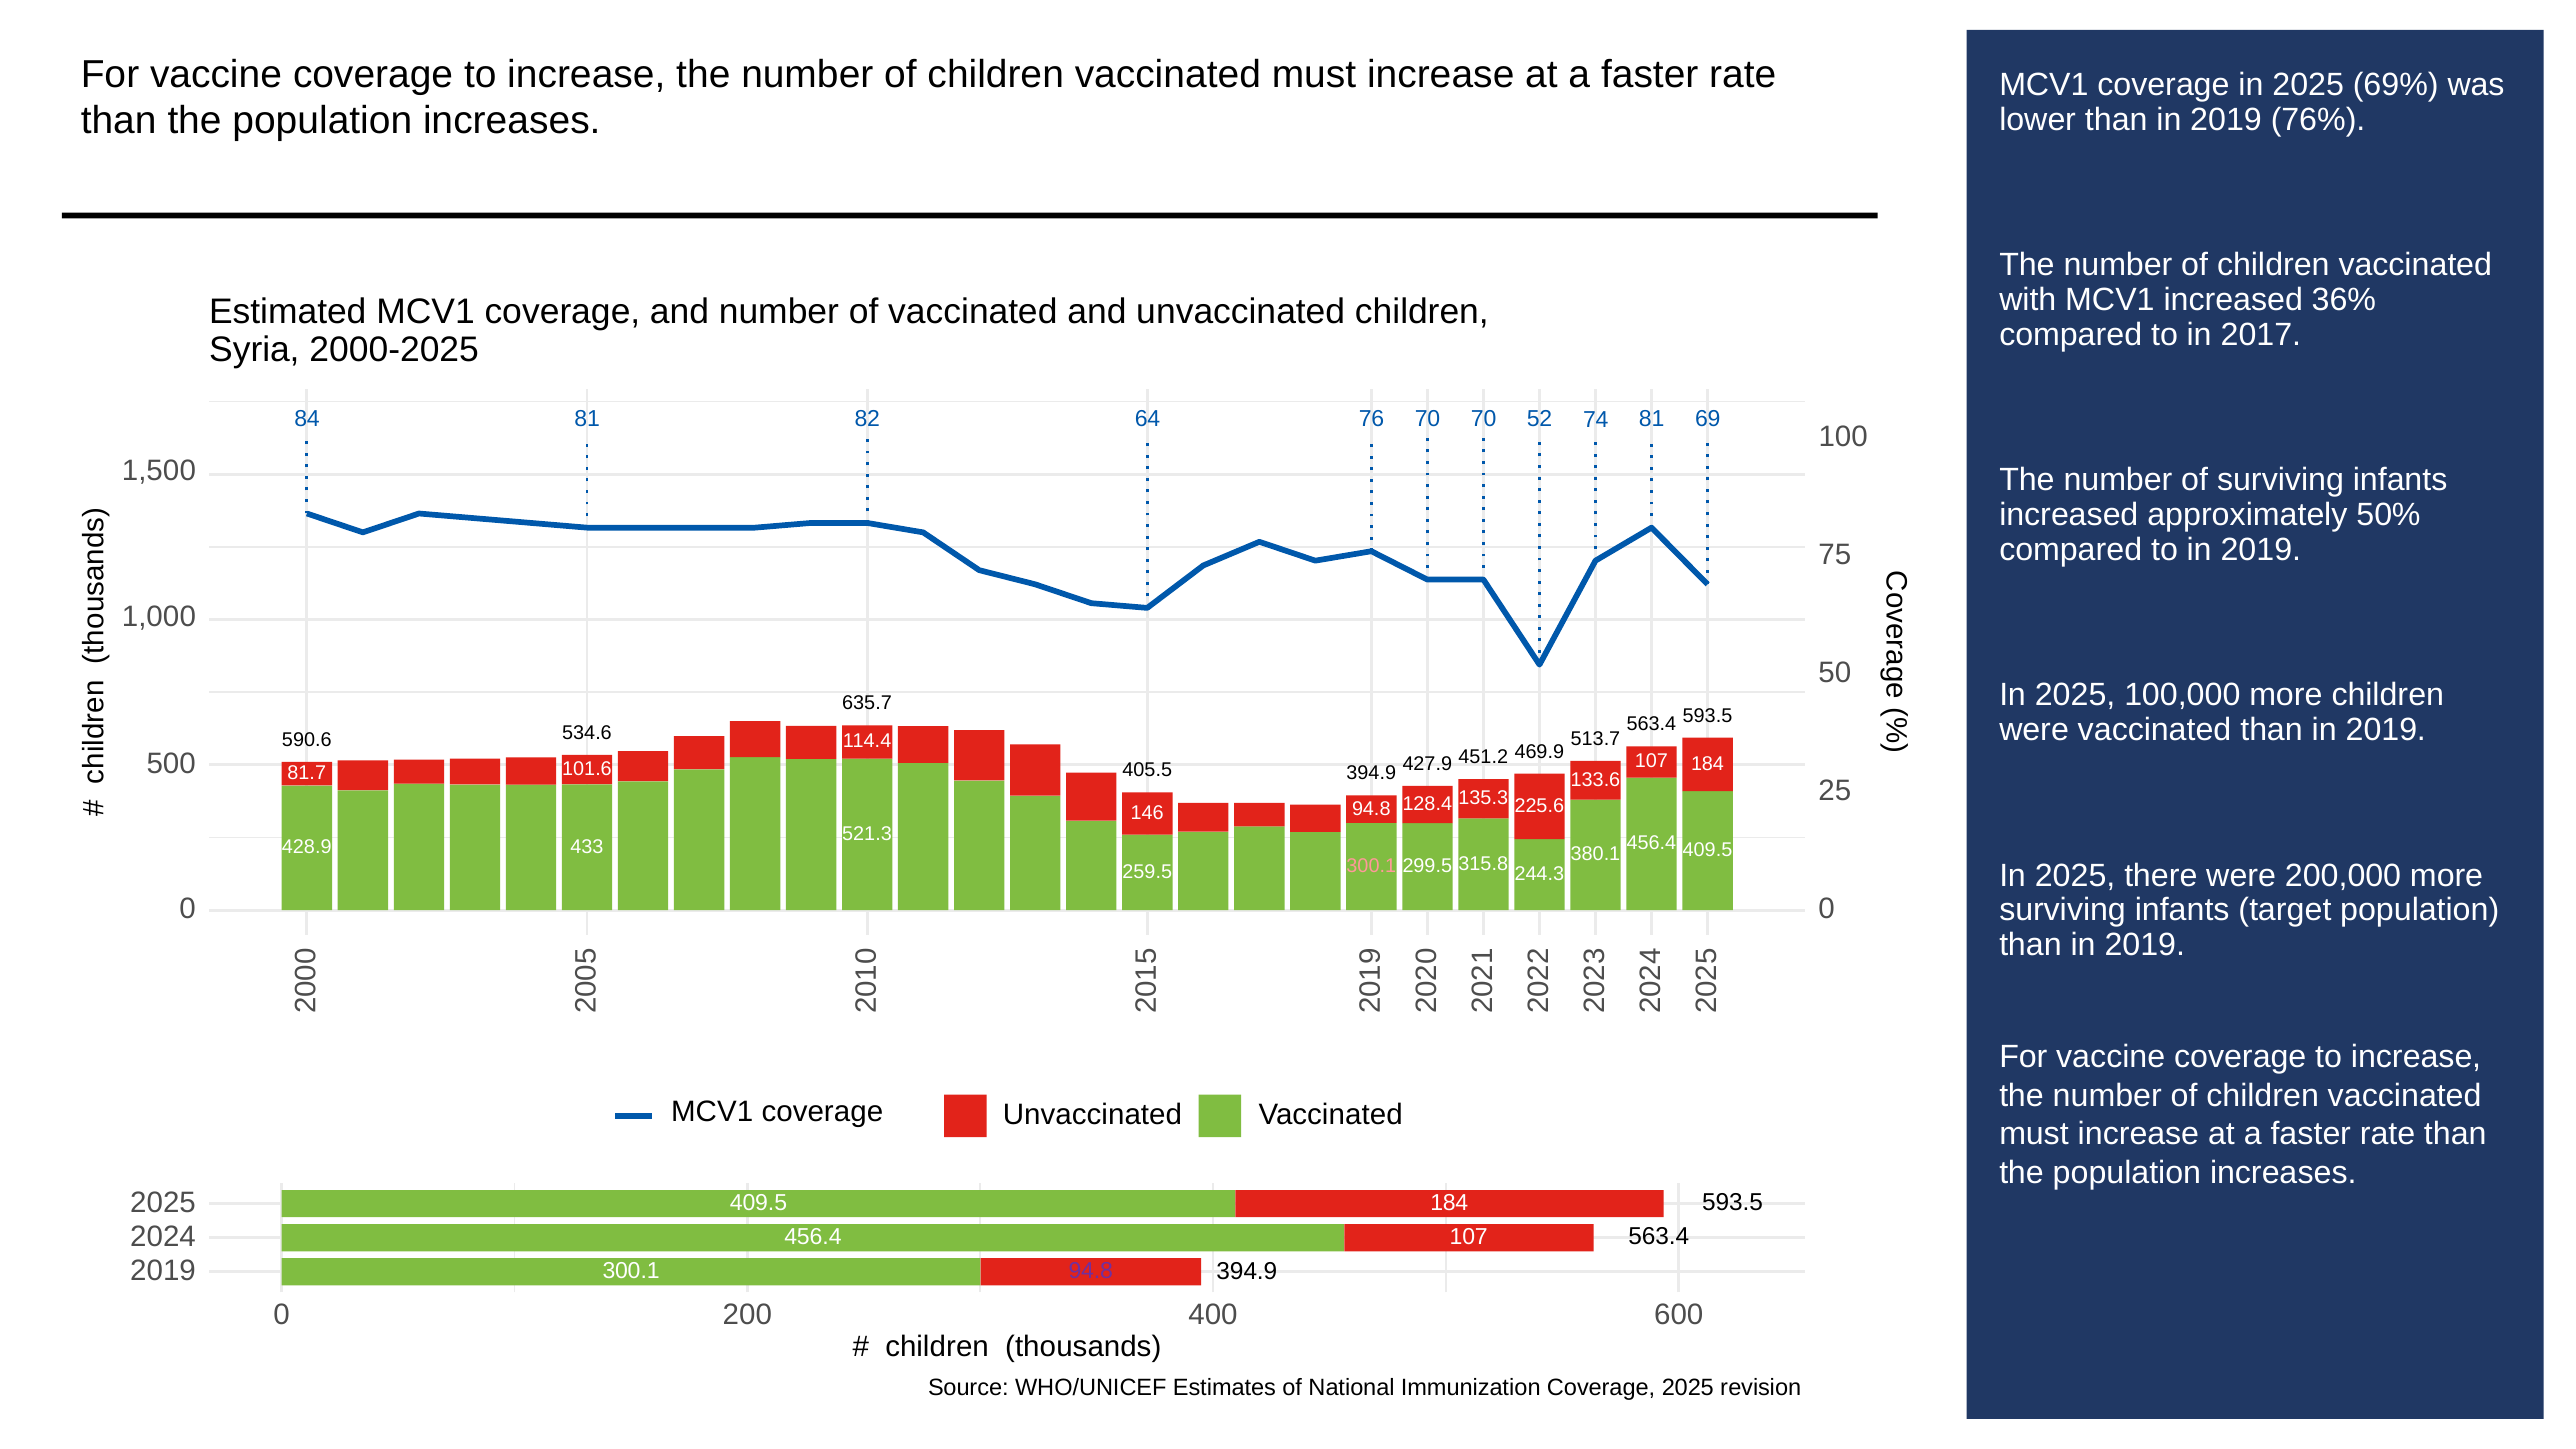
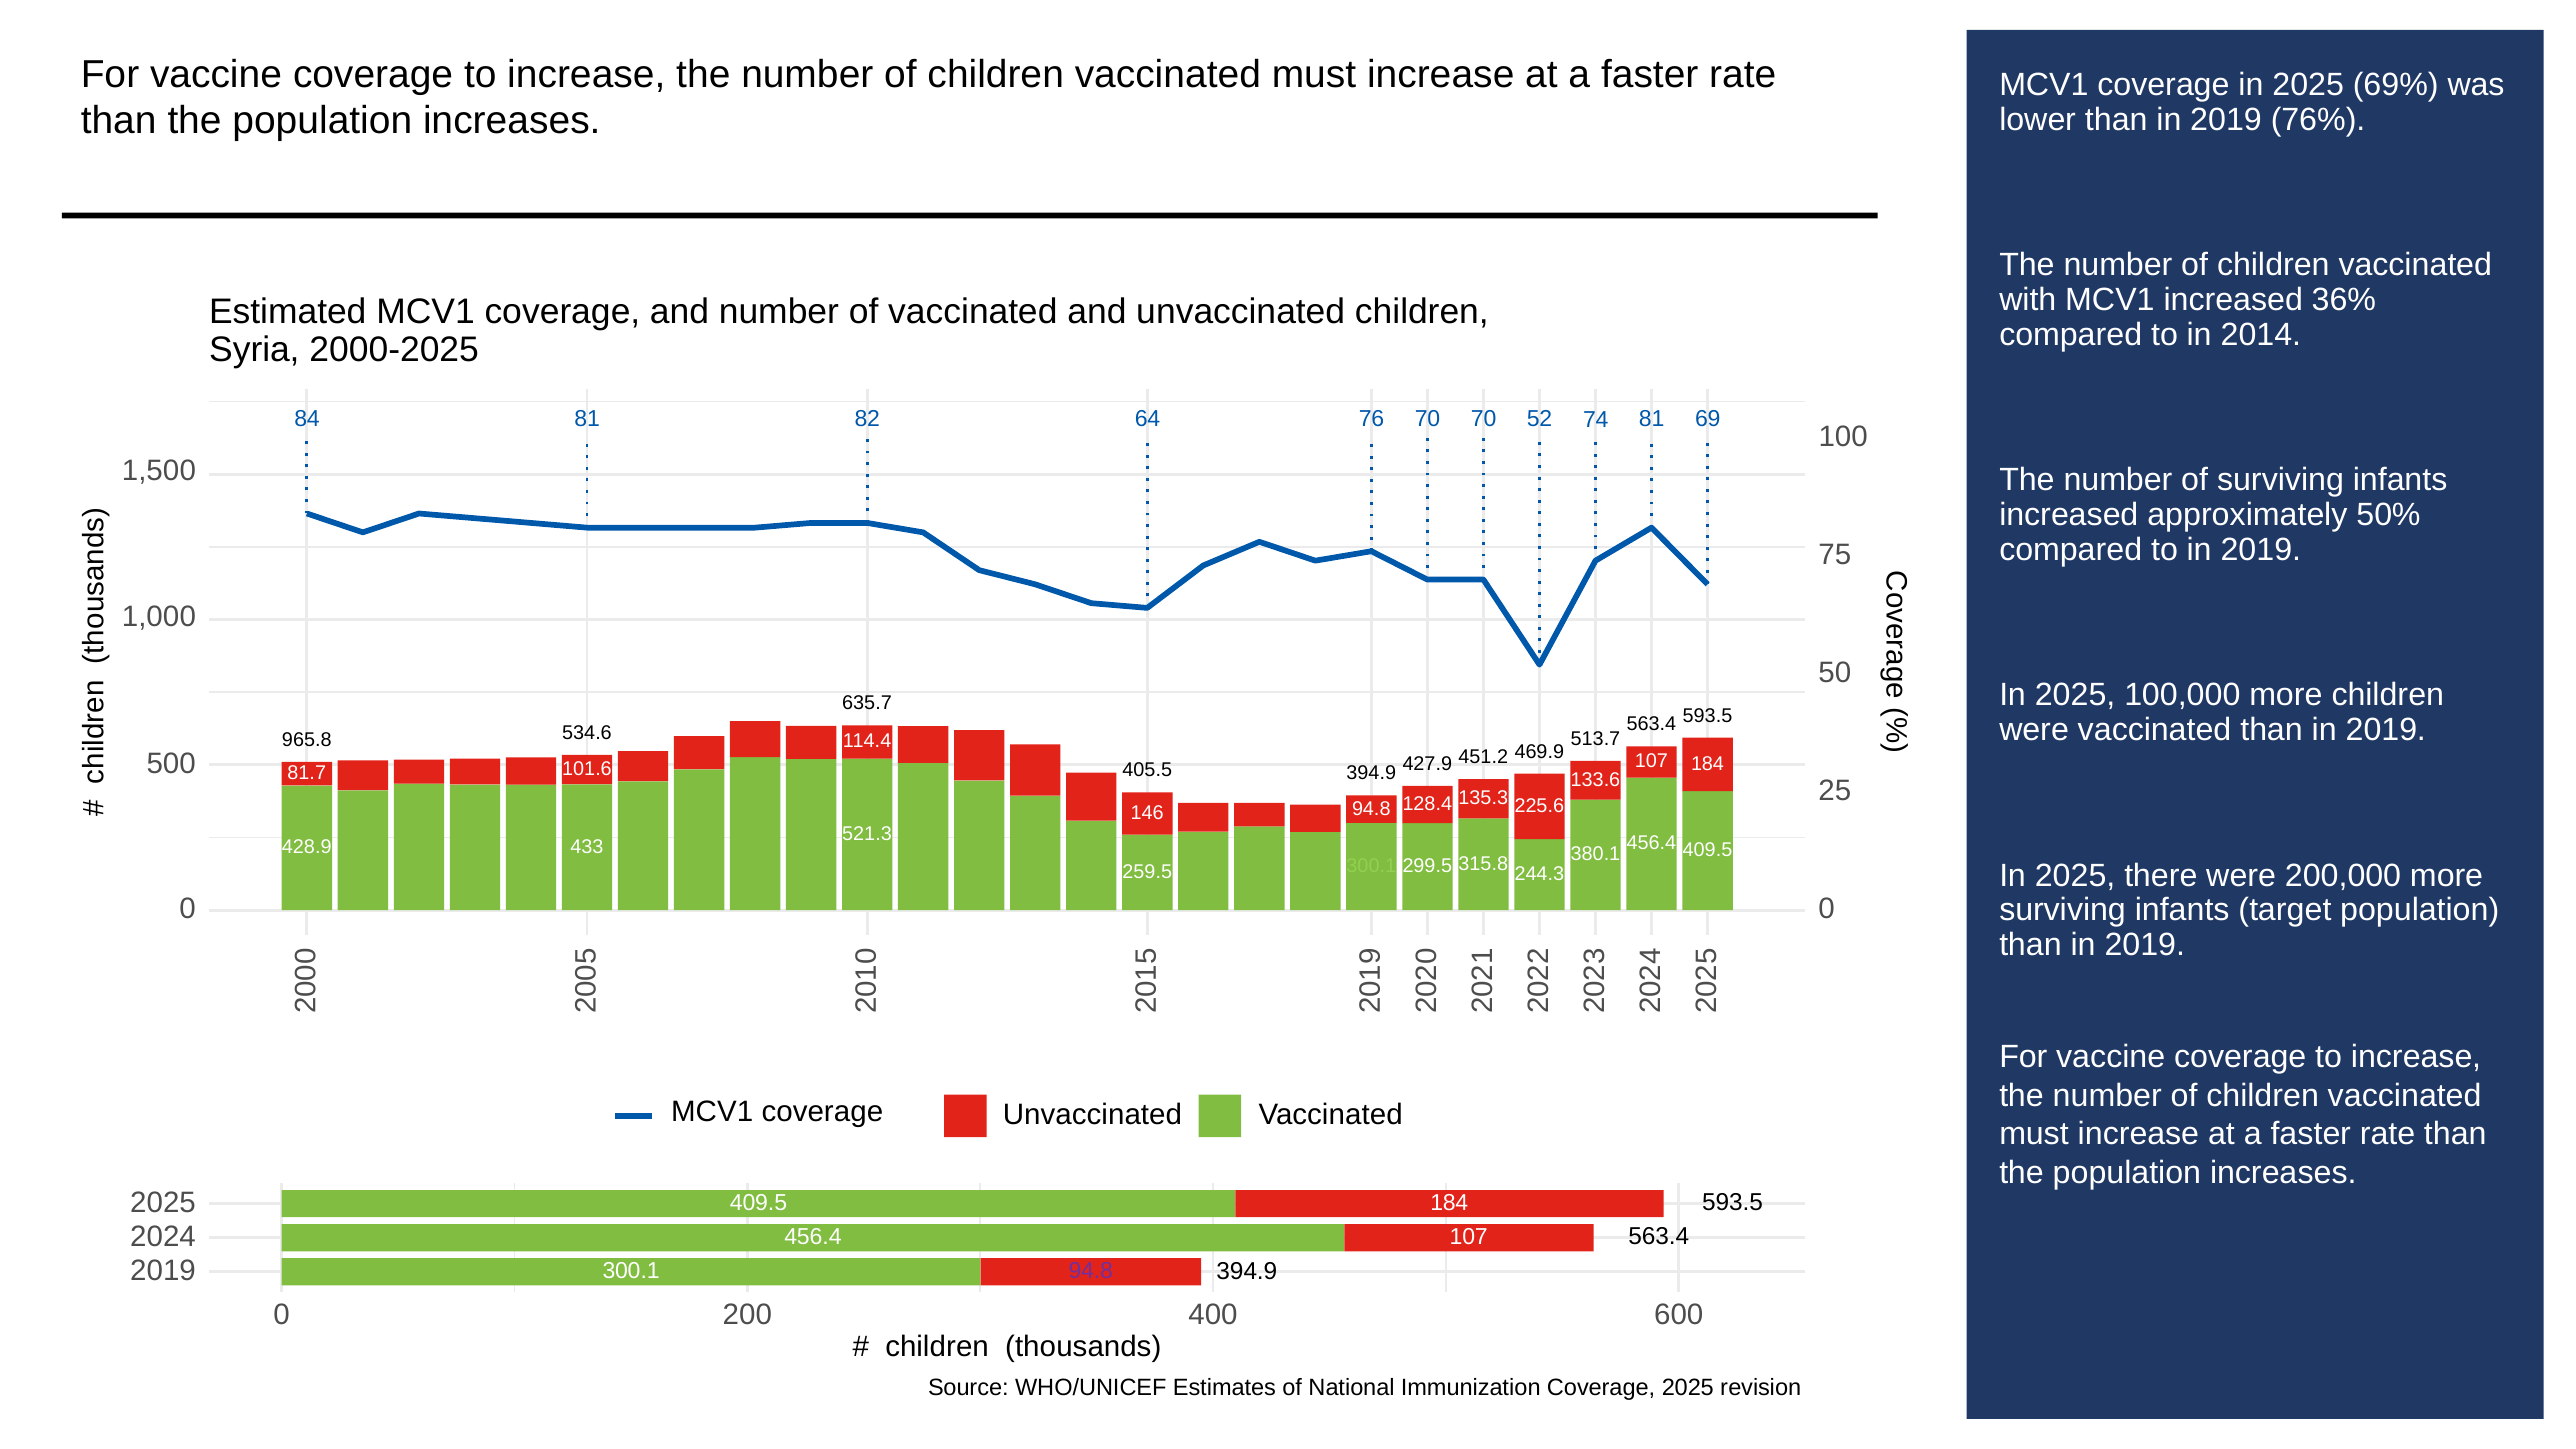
2017: 2017 -> 2014 (2261, 335)
590.6: 590.6 -> 965.8 (307, 740)
300.1 colour: pink -> light green (1371, 866)
